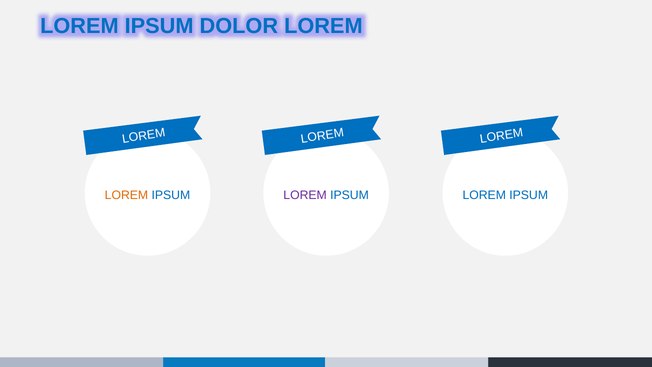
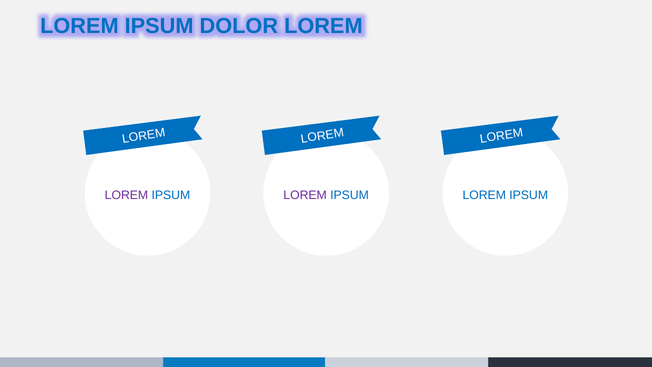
LOREM colour: orange -> purple (126, 195)
